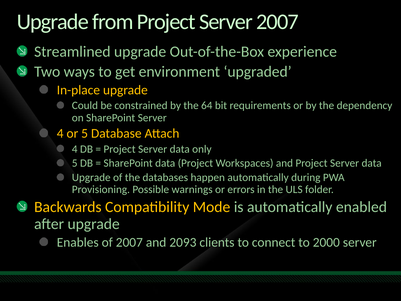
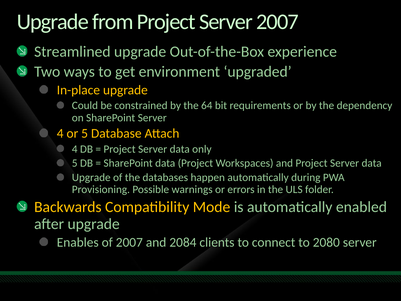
2093: 2093 -> 2084 (183, 242)
2000: 2000 -> 2080 (326, 242)
